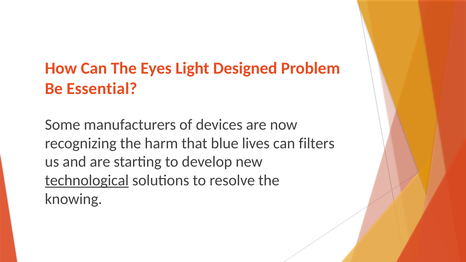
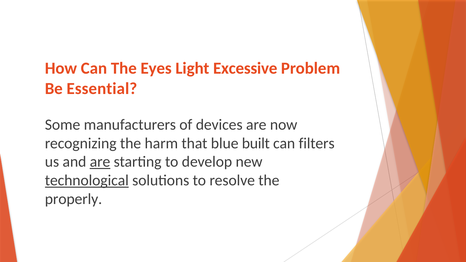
Designed: Designed -> Excessive (245, 68)
lives: lives -> built (256, 143)
are underline: none -> present (100, 162)
knowing: knowing -> properly (73, 199)
